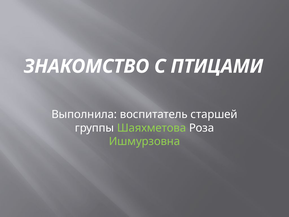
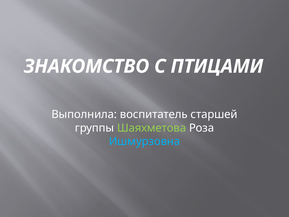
Ишмурзовна colour: light green -> light blue (145, 141)
